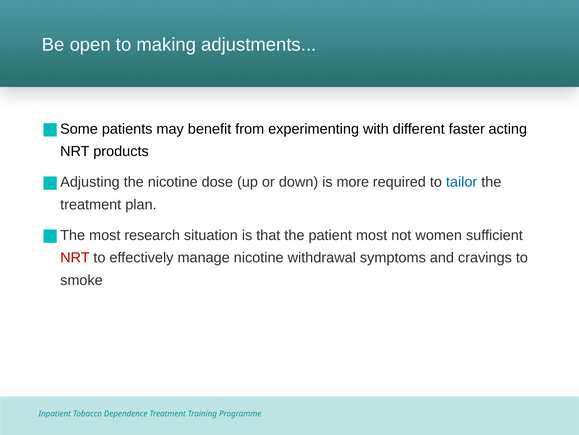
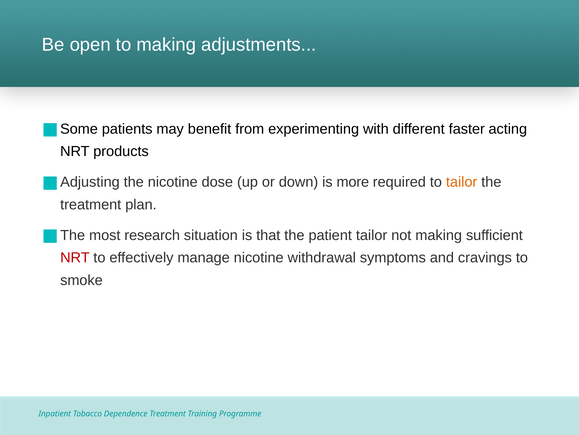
tailor colour: blue -> orange (462, 182)
patient most: most -> tailor (372, 235)
not women: women -> making (439, 235)
